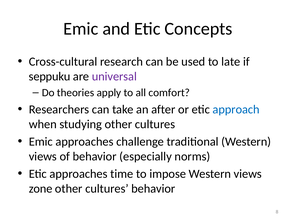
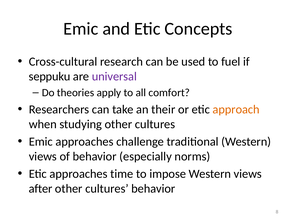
late: late -> fuel (231, 62)
after: after -> their (163, 109)
approach colour: blue -> orange (236, 109)
zone: zone -> after (41, 189)
